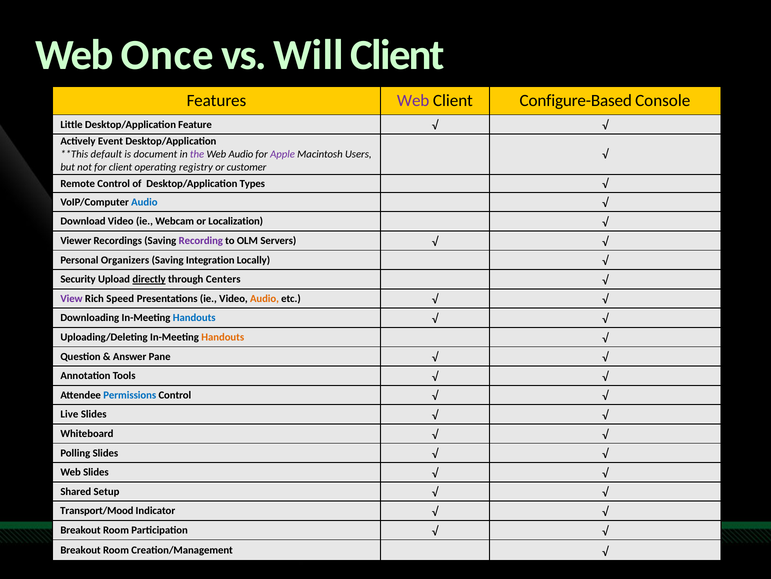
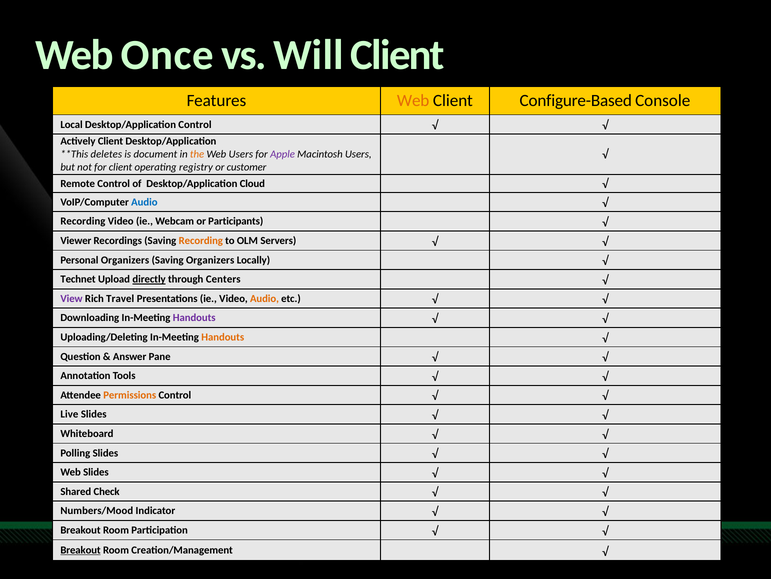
Web colour: purple -> orange (413, 101)
Little: Little -> Local (72, 124)
Desktop/Application Feature: Feature -> Control (195, 124)
Actively Event: Event -> Client (110, 141)
default: default -> deletes (106, 154)
the colour: purple -> orange (197, 154)
Web Audio: Audio -> Users (241, 154)
Types: Types -> Cloud (252, 183)
Download: Download -> Recording (83, 221)
Localization: Localization -> Participants (236, 221)
Recording colour: purple -> orange (201, 240)
Saving Integration: Integration -> Organizers (210, 260)
Security: Security -> Technet (78, 279)
Speed: Speed -> Travel (120, 298)
Handouts colour: blue -> purple (194, 318)
Permissions colour: blue -> orange (130, 395)
Setup: Setup -> Check (107, 491)
Transport/Mood: Transport/Mood -> Numbers/Mood (97, 510)
Breakout underline: none -> present (81, 550)
